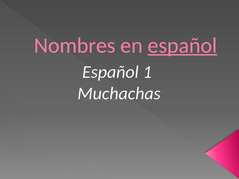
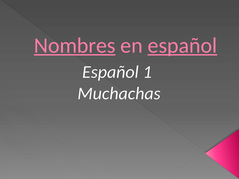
Nombres underline: none -> present (75, 46)
